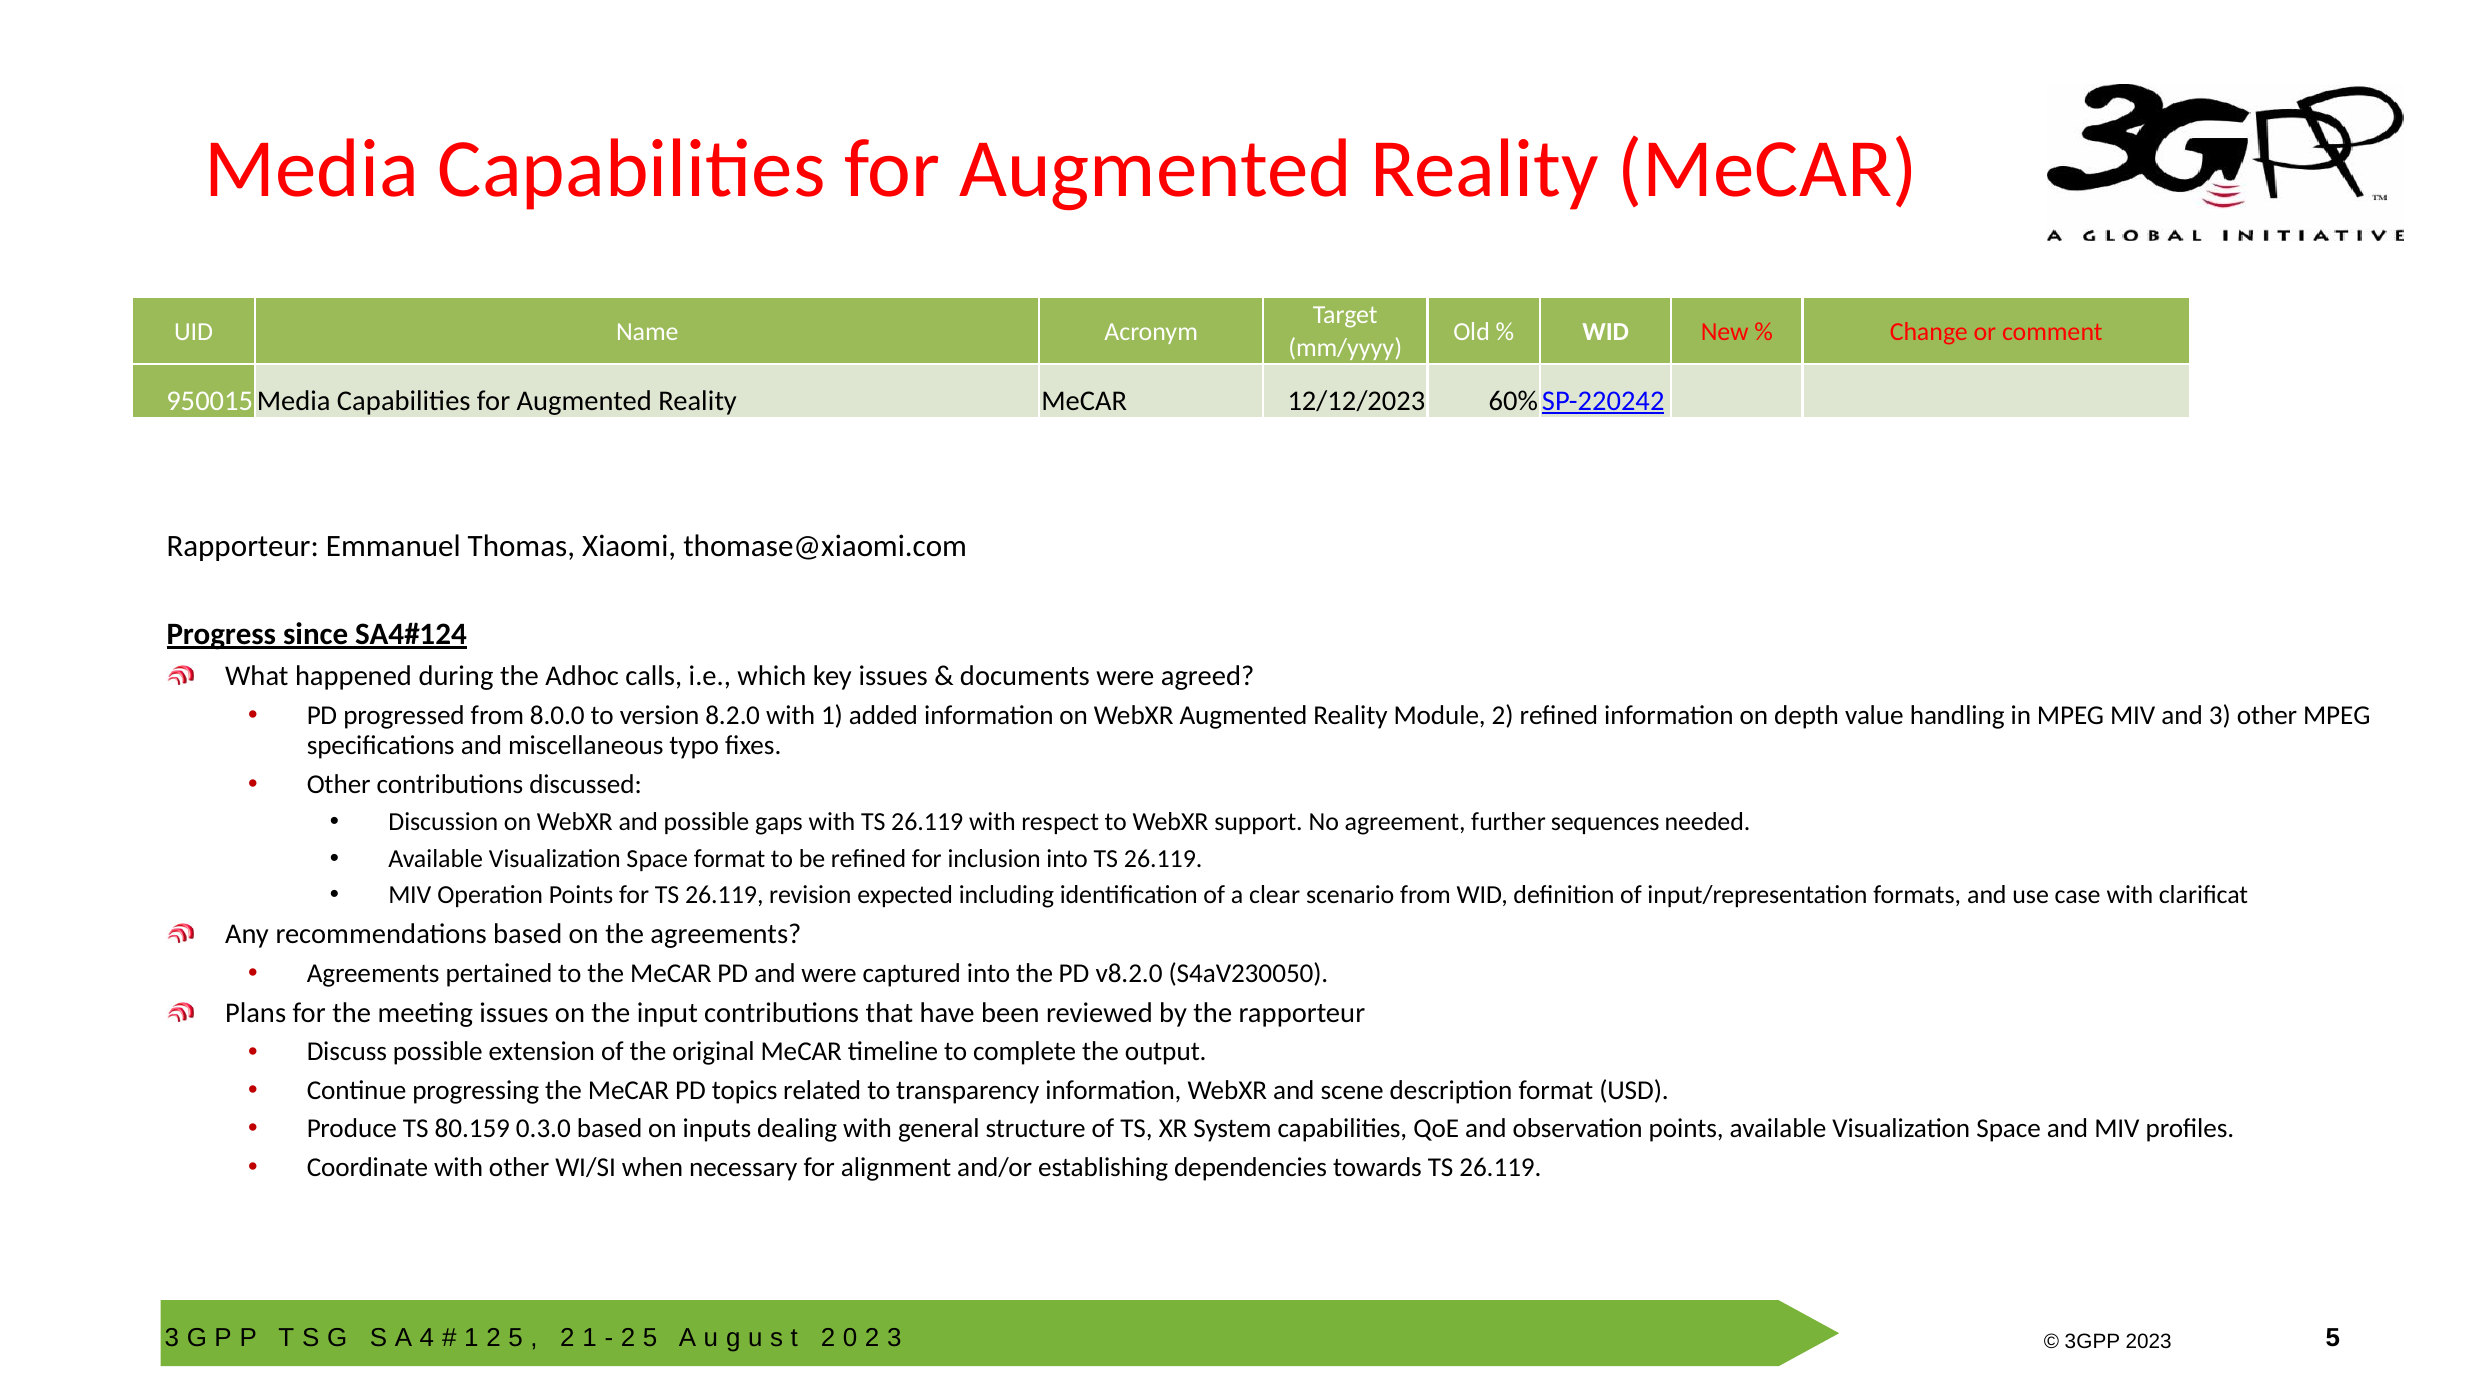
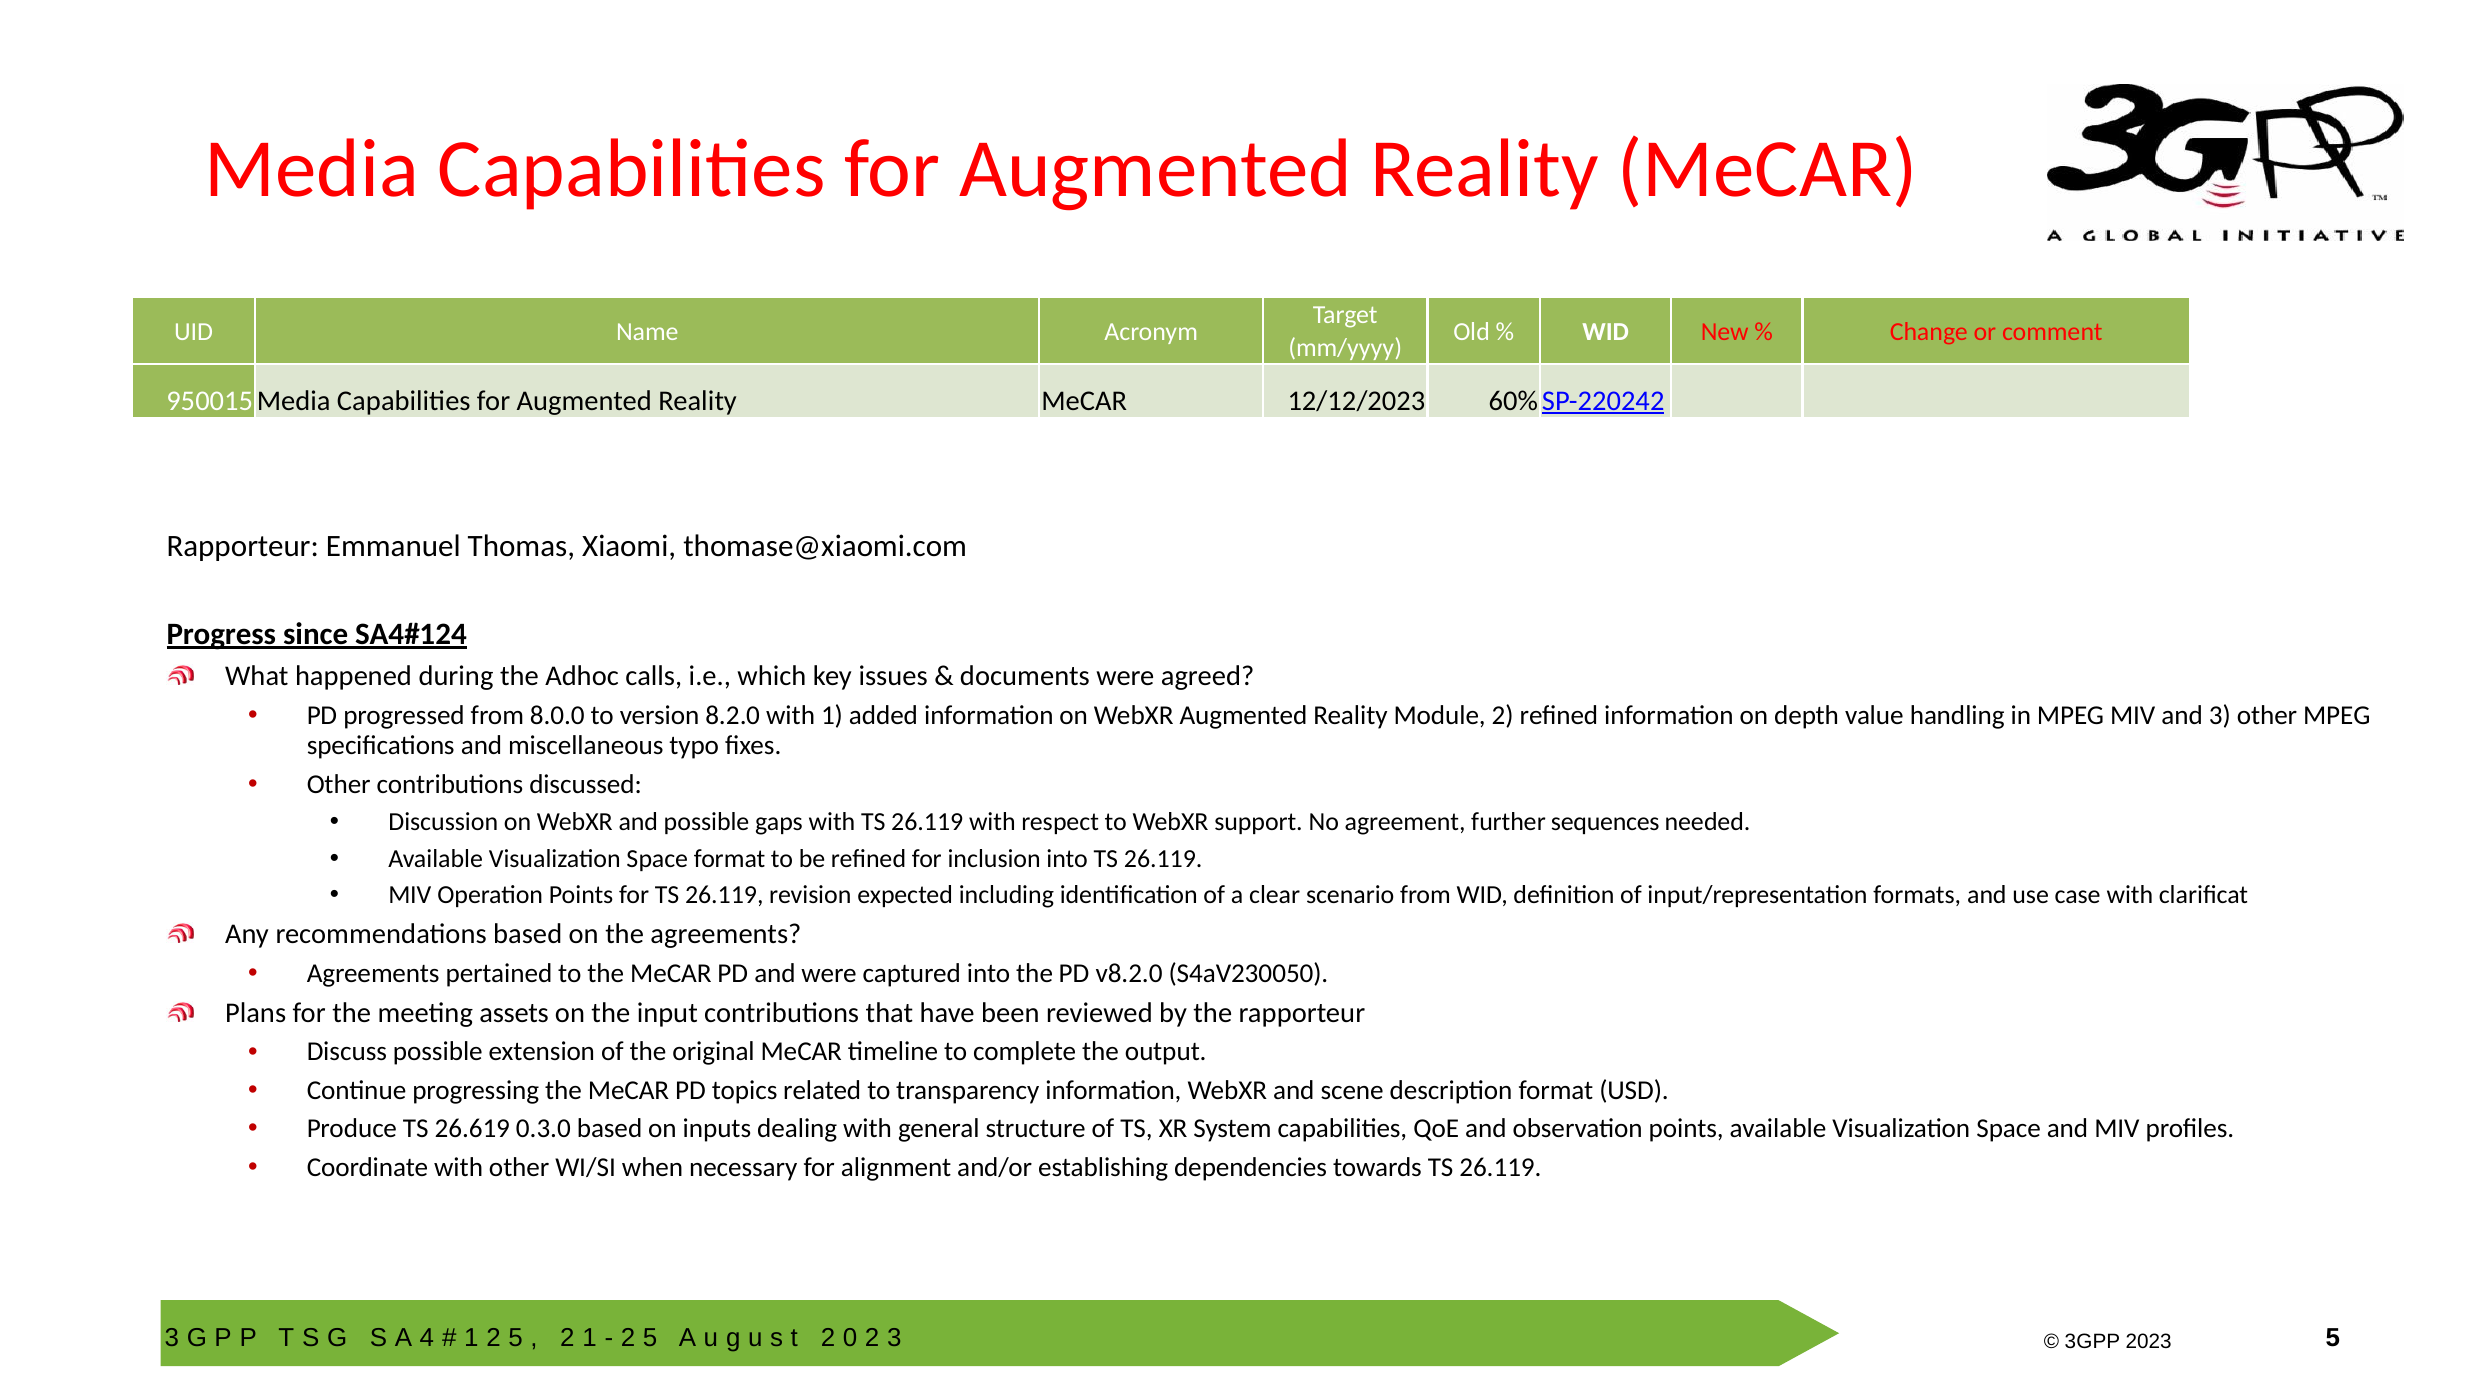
meeting issues: issues -> assets (514, 1013)
80.159: 80.159 -> 26.619 (472, 1129)
